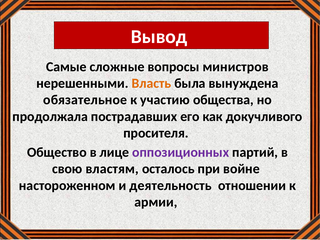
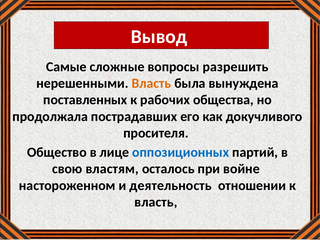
министров: министров -> разрешить (236, 67)
обязательное: обязательное -> поставленных (85, 100)
участию: участию -> рабочих (165, 100)
оппозиционных colour: purple -> blue (181, 152)
армии: армии -> власть (156, 202)
